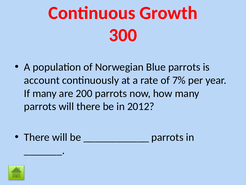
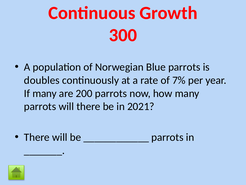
account: account -> doubles (42, 80)
2012: 2012 -> 2021 (141, 106)
